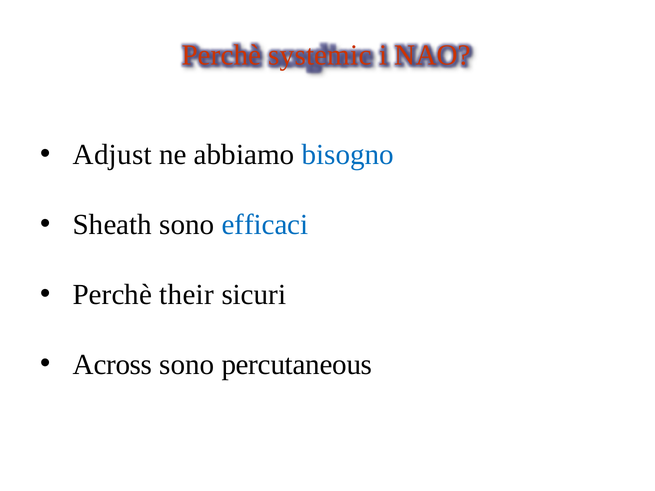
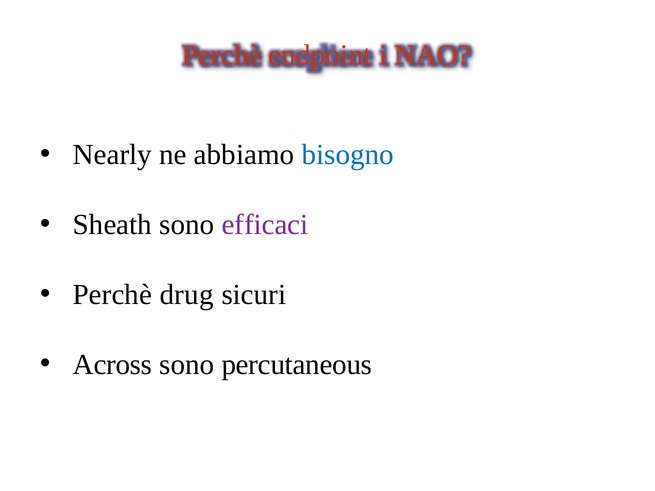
systemic: systemic -> endpoint (320, 55)
Adjust: Adjust -> Nearly (112, 155)
efficaci colour: blue -> purple (265, 225)
their: their -> drug (187, 295)
